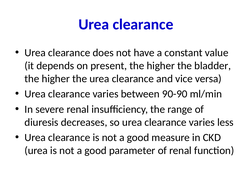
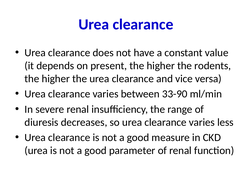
bladder: bladder -> rodents (213, 66)
90-90: 90-90 -> 33-90 (175, 94)
